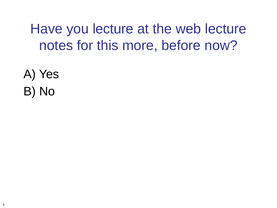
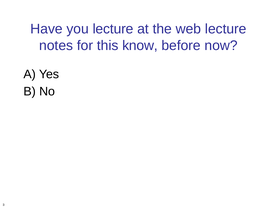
more: more -> know (140, 46)
